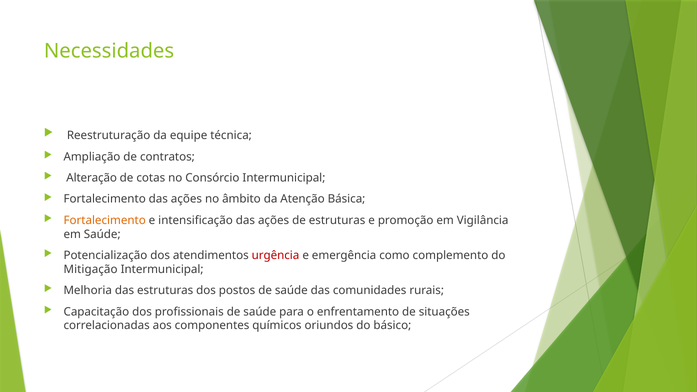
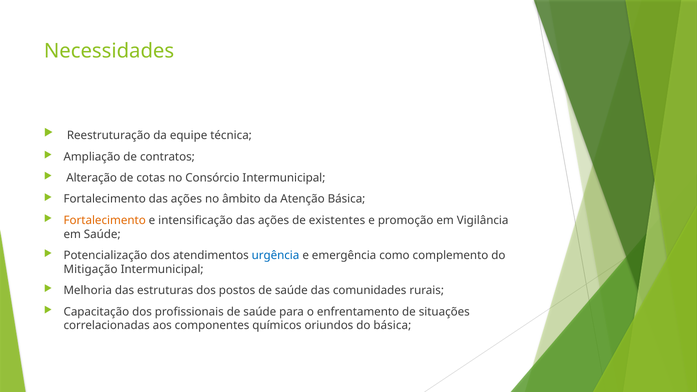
de estruturas: estruturas -> existentes (337, 220)
urgência colour: red -> blue (275, 255)
do básico: básico -> básica (392, 326)
